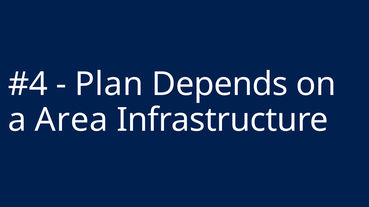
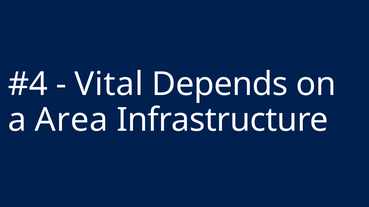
Plan: Plan -> Vital (109, 84)
